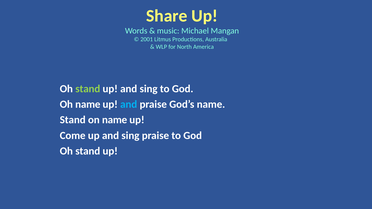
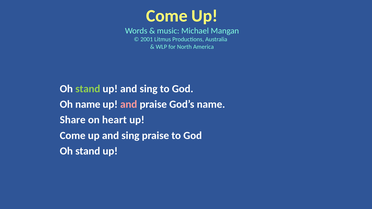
Share: Share -> Come (167, 16)
and colour: light blue -> pink (129, 104)
Stand: Stand -> Share (73, 120)
on name: name -> heart (114, 120)
